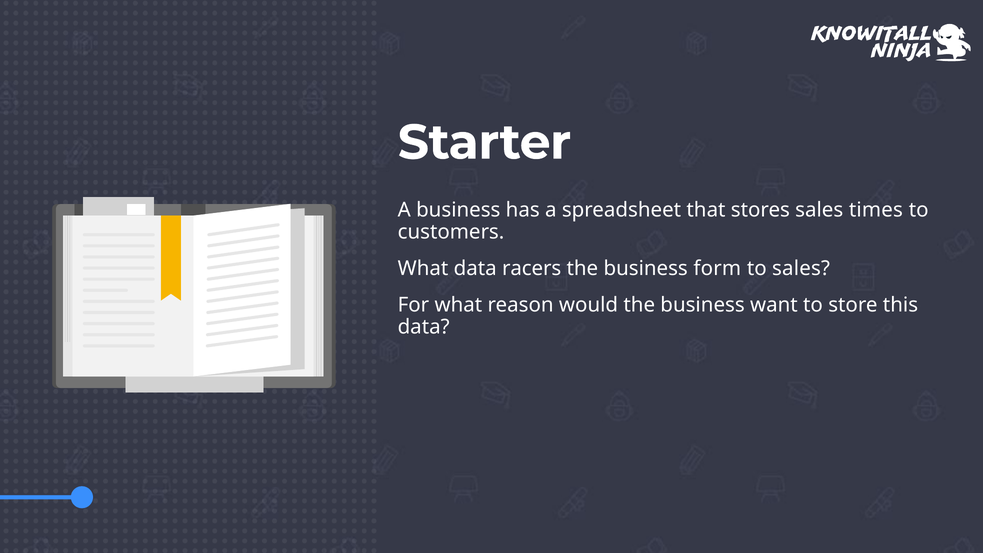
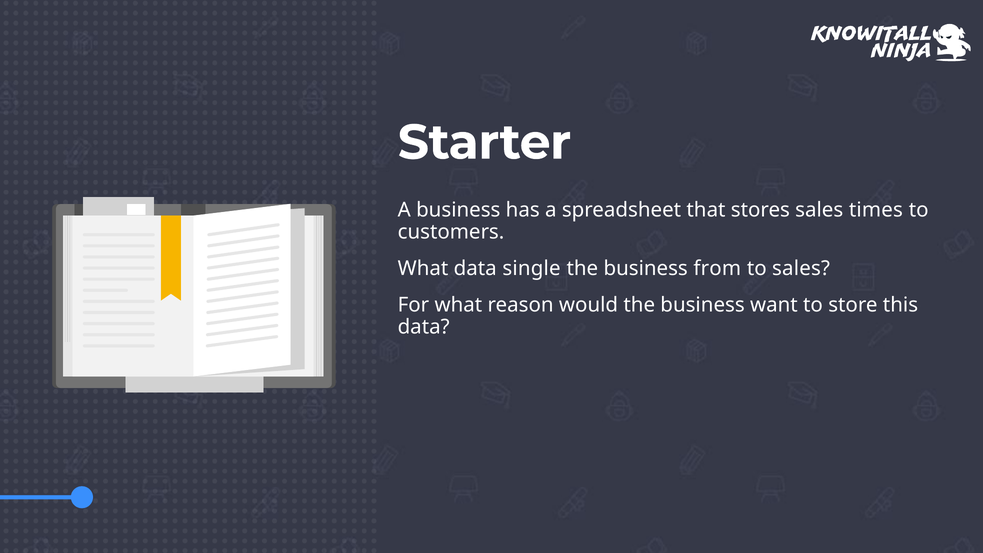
racers: racers -> single (531, 268)
form: form -> from (717, 268)
